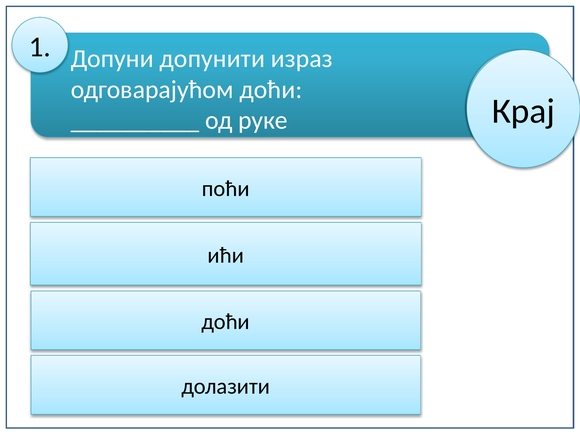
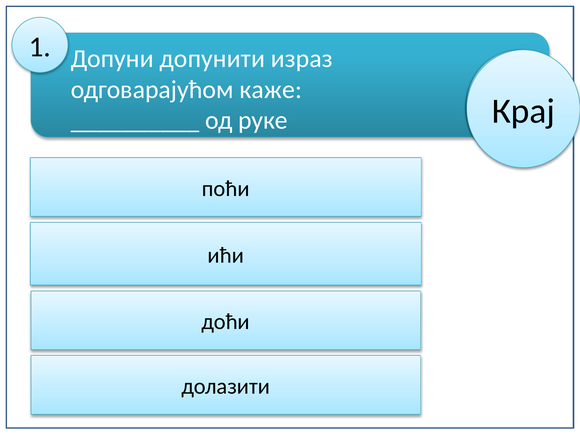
одговарајућом доћи: доћи -> каже (271, 90)
